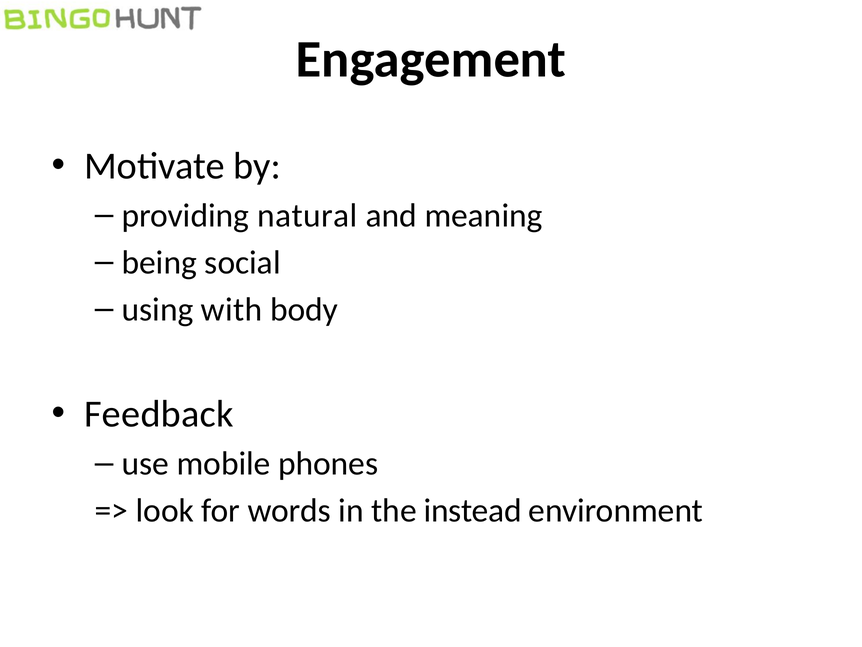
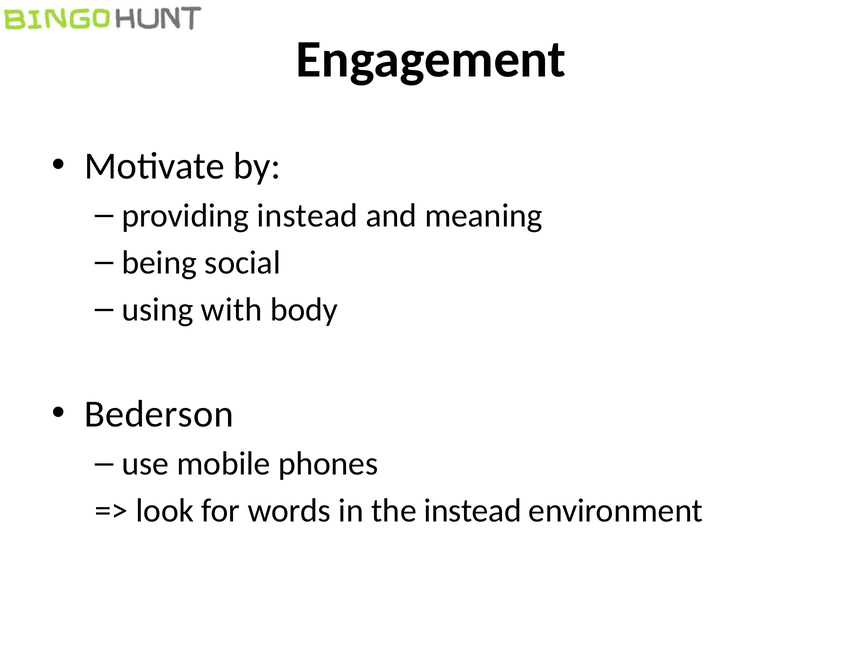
providing natural: natural -> instead (307, 215)
Feedback: Feedback -> Bederson (159, 414)
